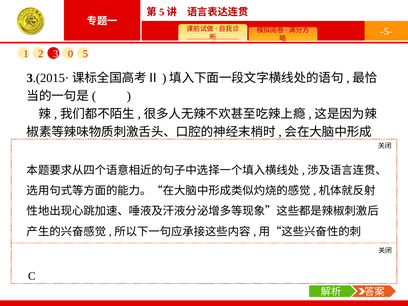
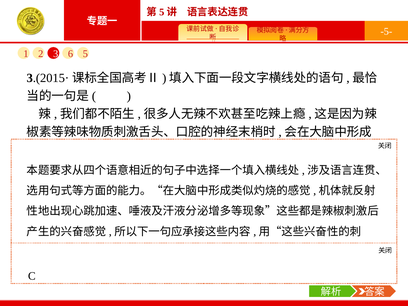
0: 0 -> 6 (71, 54)
